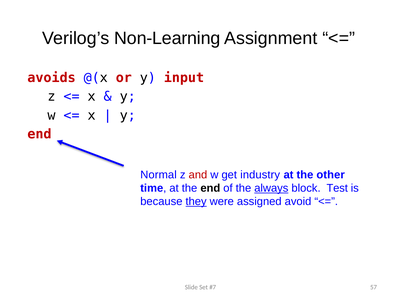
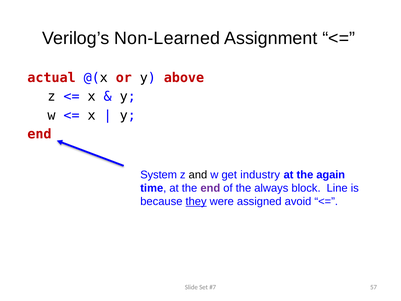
Non-Learning: Non-Learning -> Non-Learned (167, 38)
avoids: avoids -> actual (52, 78)
input: input -> above (184, 78)
Normal: Normal -> System (159, 175)
and colour: red -> black (198, 175)
other: other -> again (331, 175)
end colour: black -> purple (210, 188)
always underline: present -> none (271, 188)
Test: Test -> Line (337, 188)
